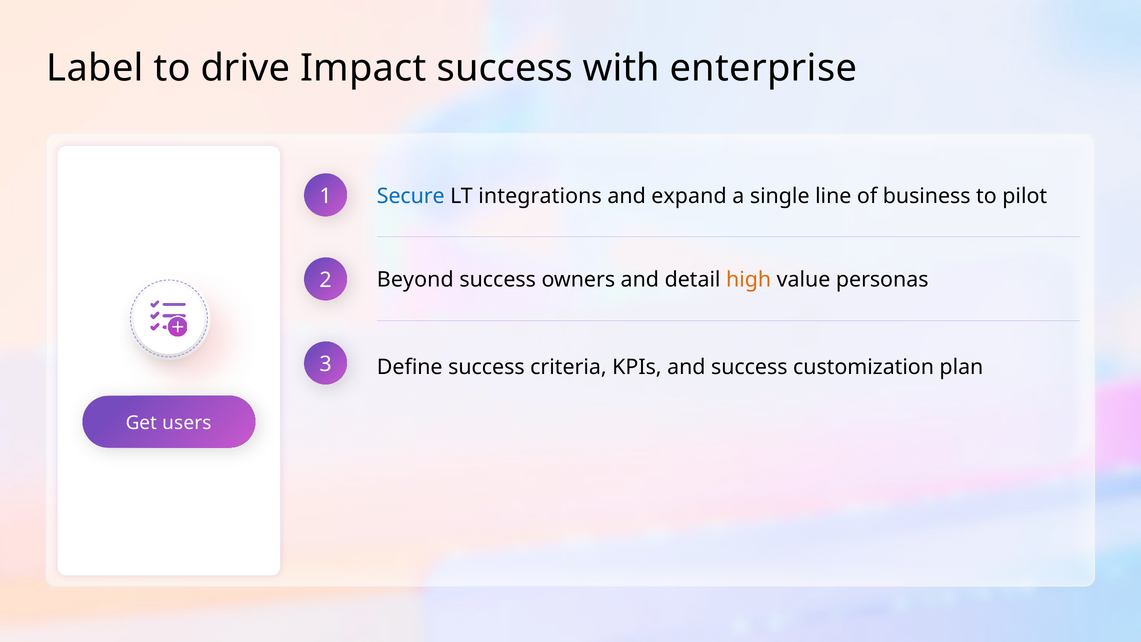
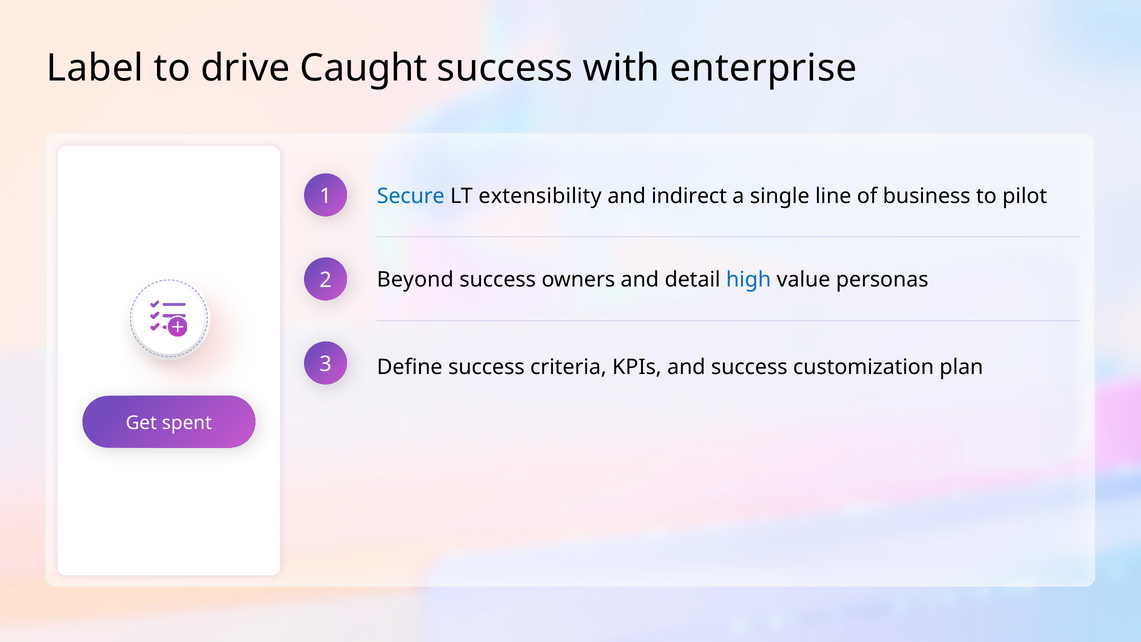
Impact: Impact -> Caught (364, 68)
integrations: integrations -> extensibility (540, 196)
expand: expand -> indirect (689, 196)
high colour: orange -> blue (749, 280)
users: users -> spent (187, 423)
